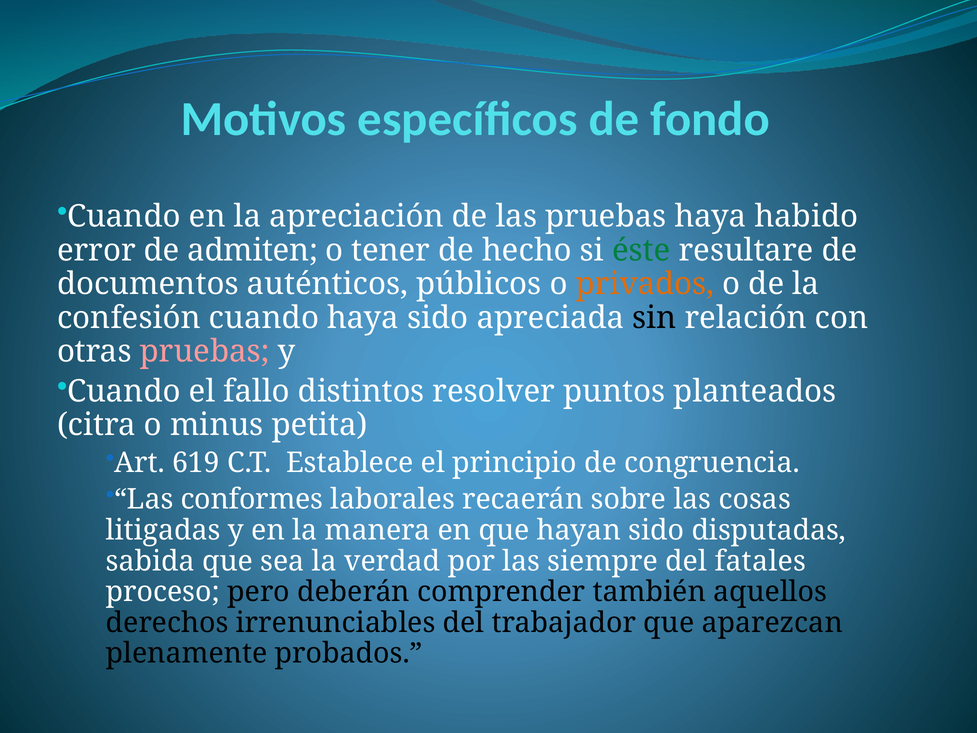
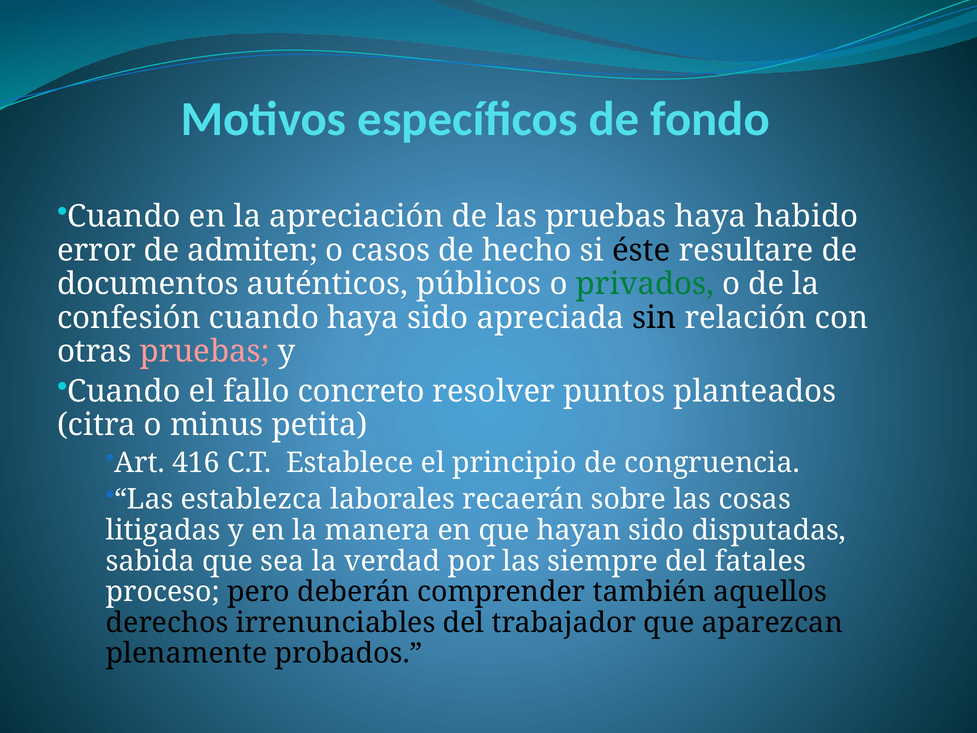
tener: tener -> casos (391, 250)
éste colour: green -> black (641, 250)
privados colour: orange -> green (645, 284)
distintos: distintos -> concreto (361, 391)
619: 619 -> 416 (196, 463)
conformes: conformes -> establezca (252, 499)
